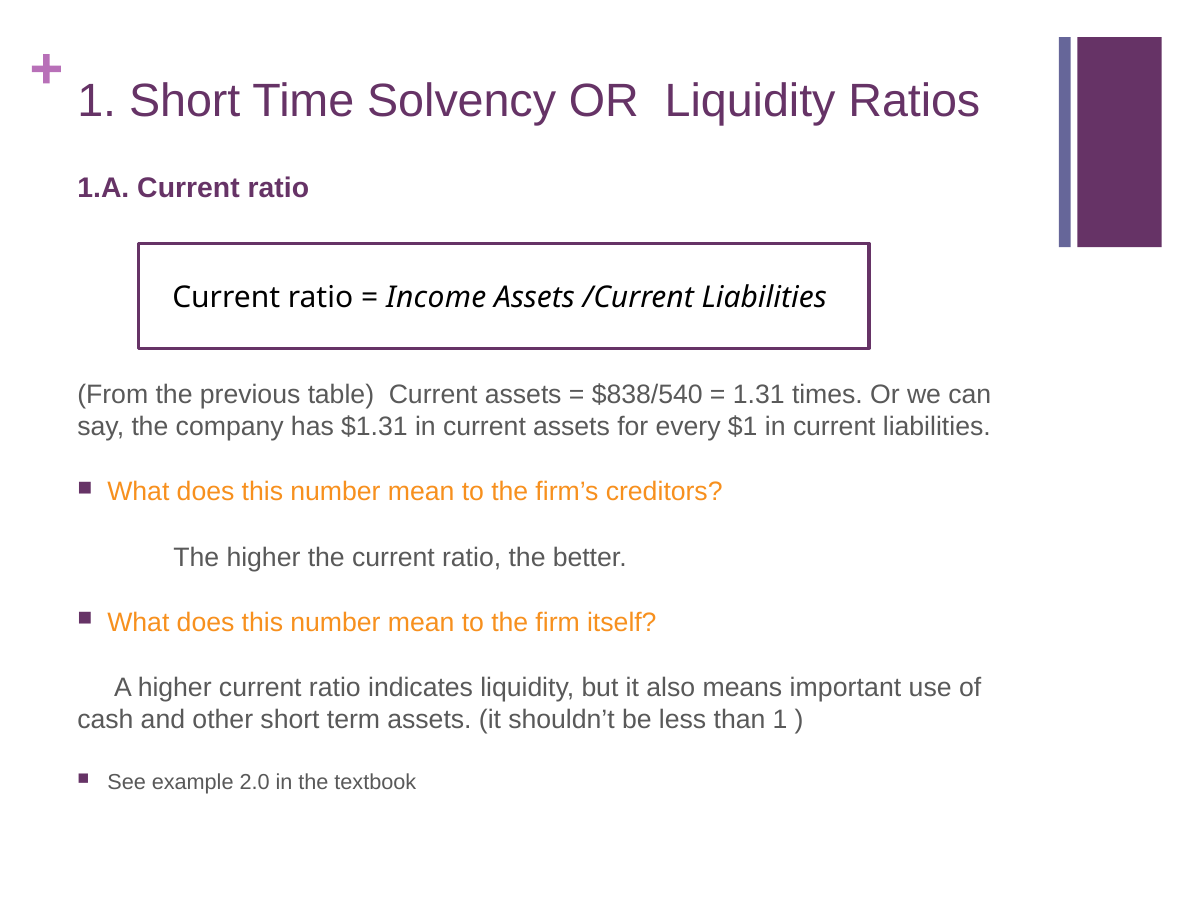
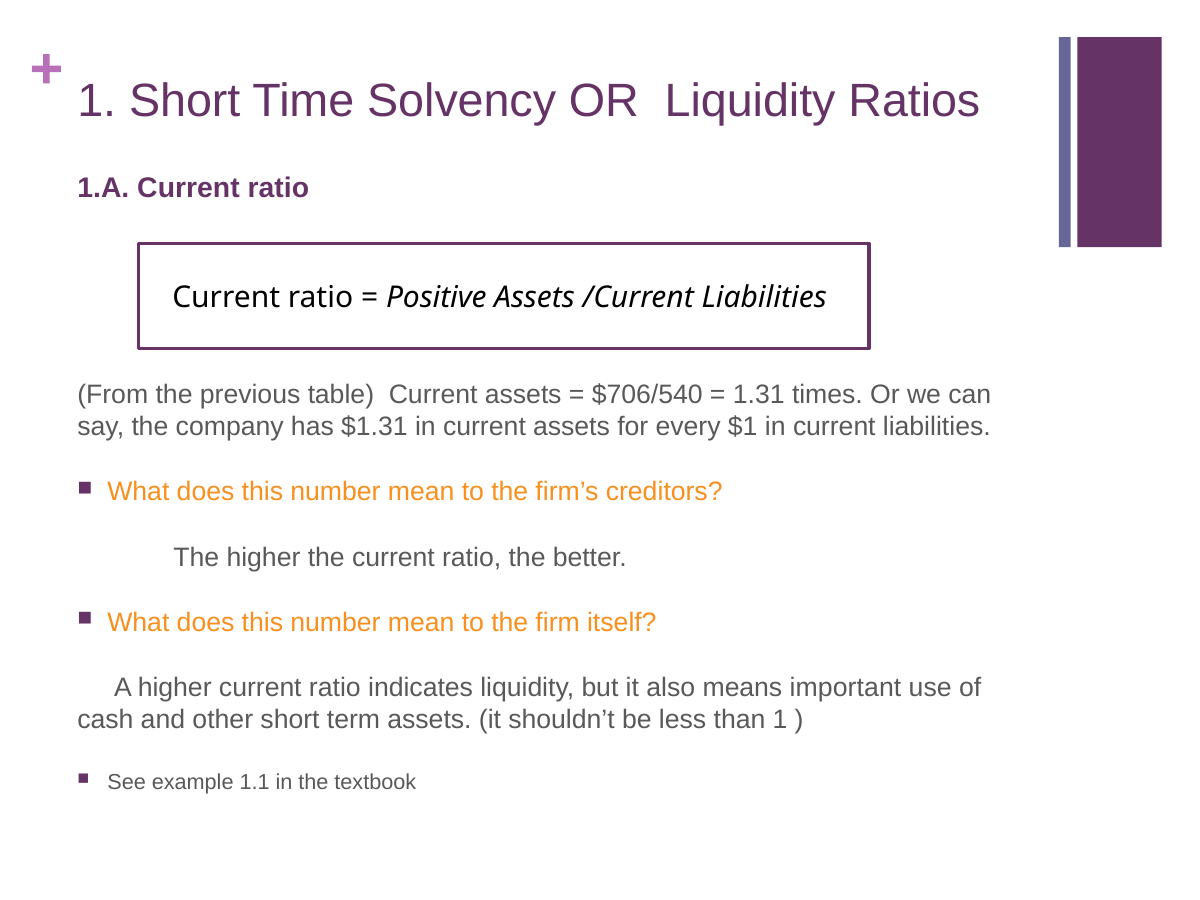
Income: Income -> Positive (436, 298)
$838/540: $838/540 -> $706/540 (647, 395)
2.0: 2.0 -> 1.1 (255, 782)
